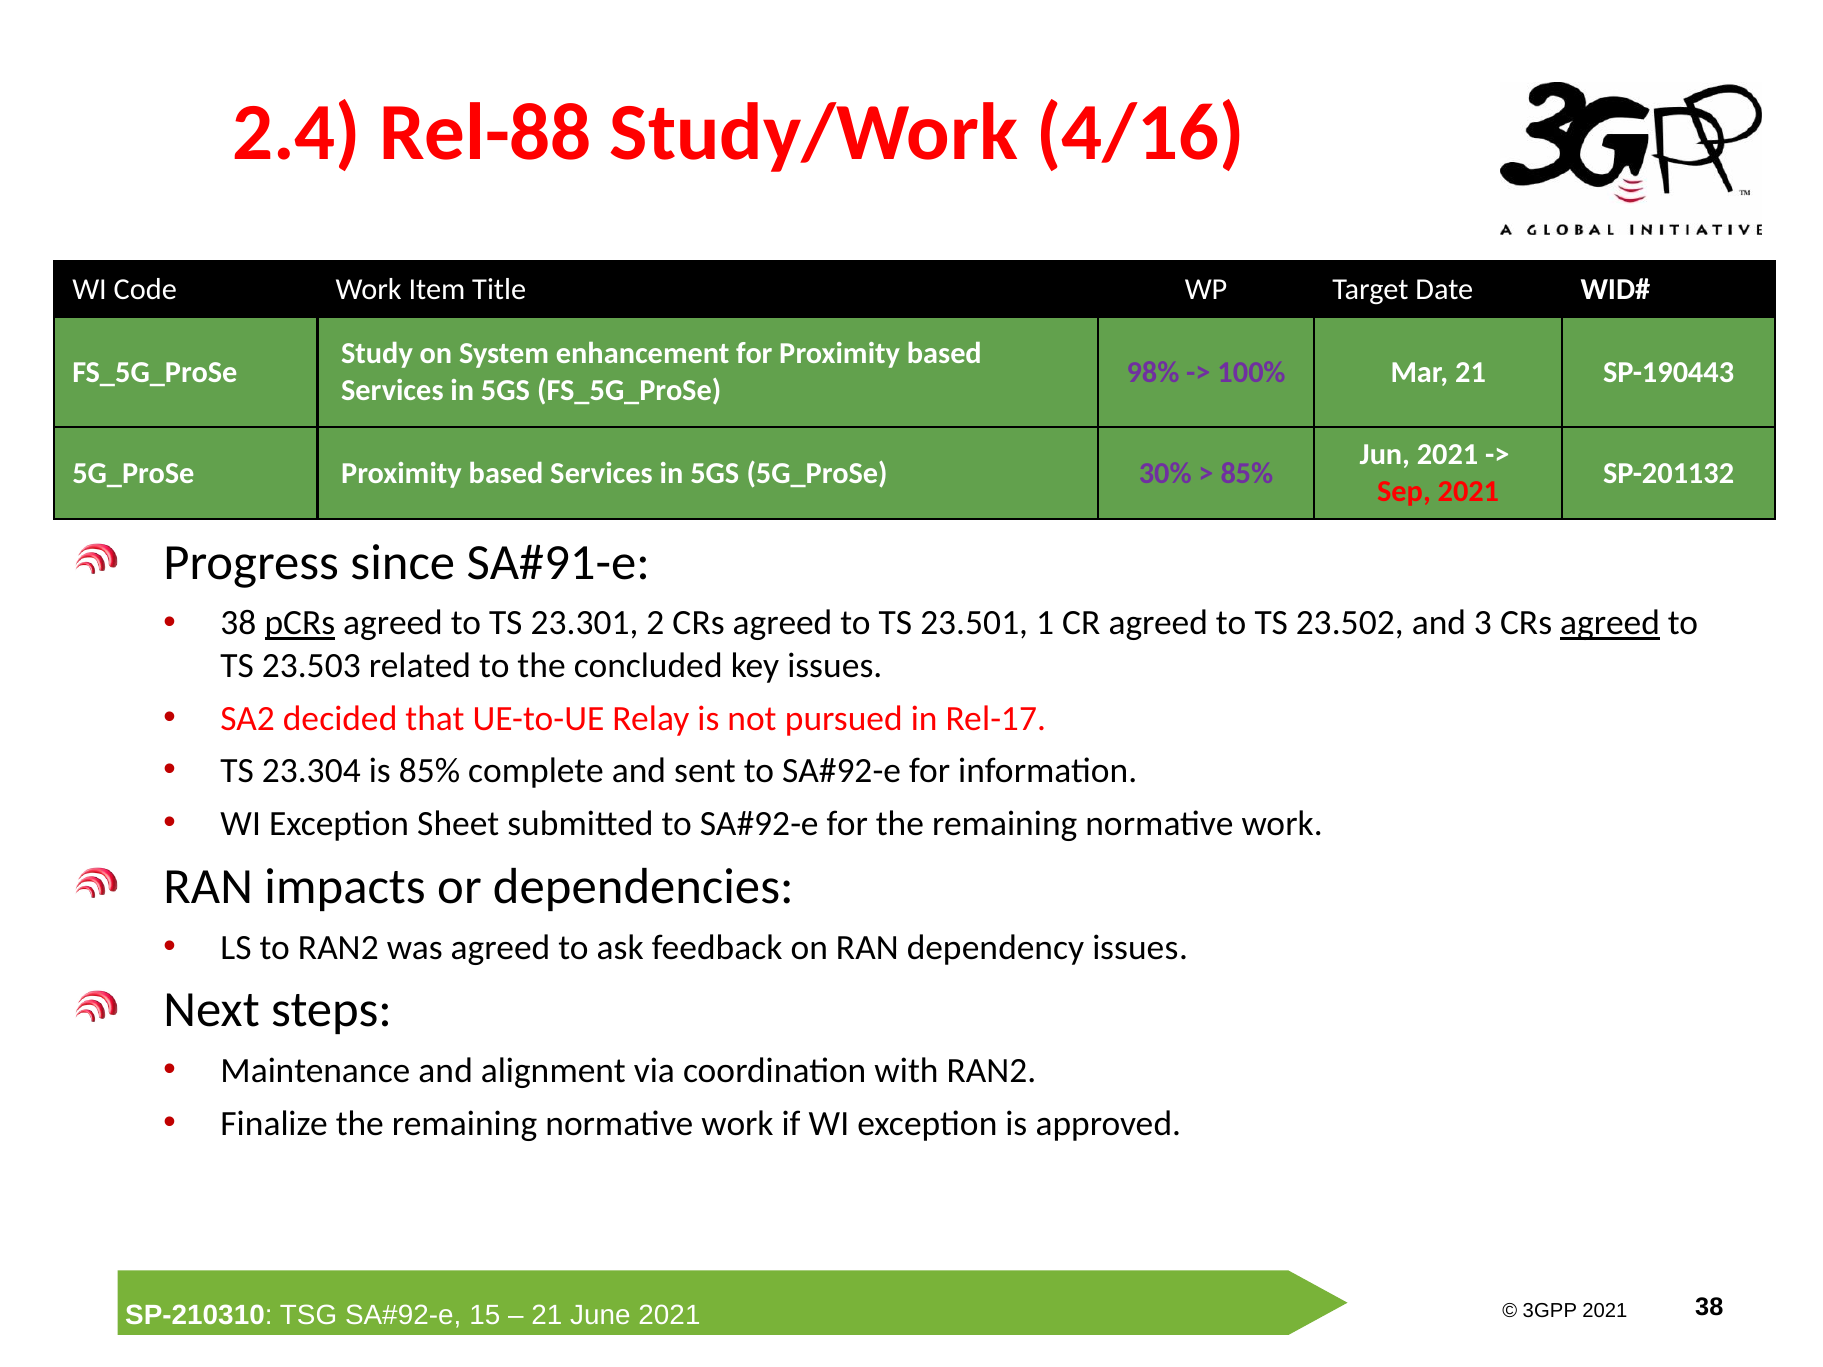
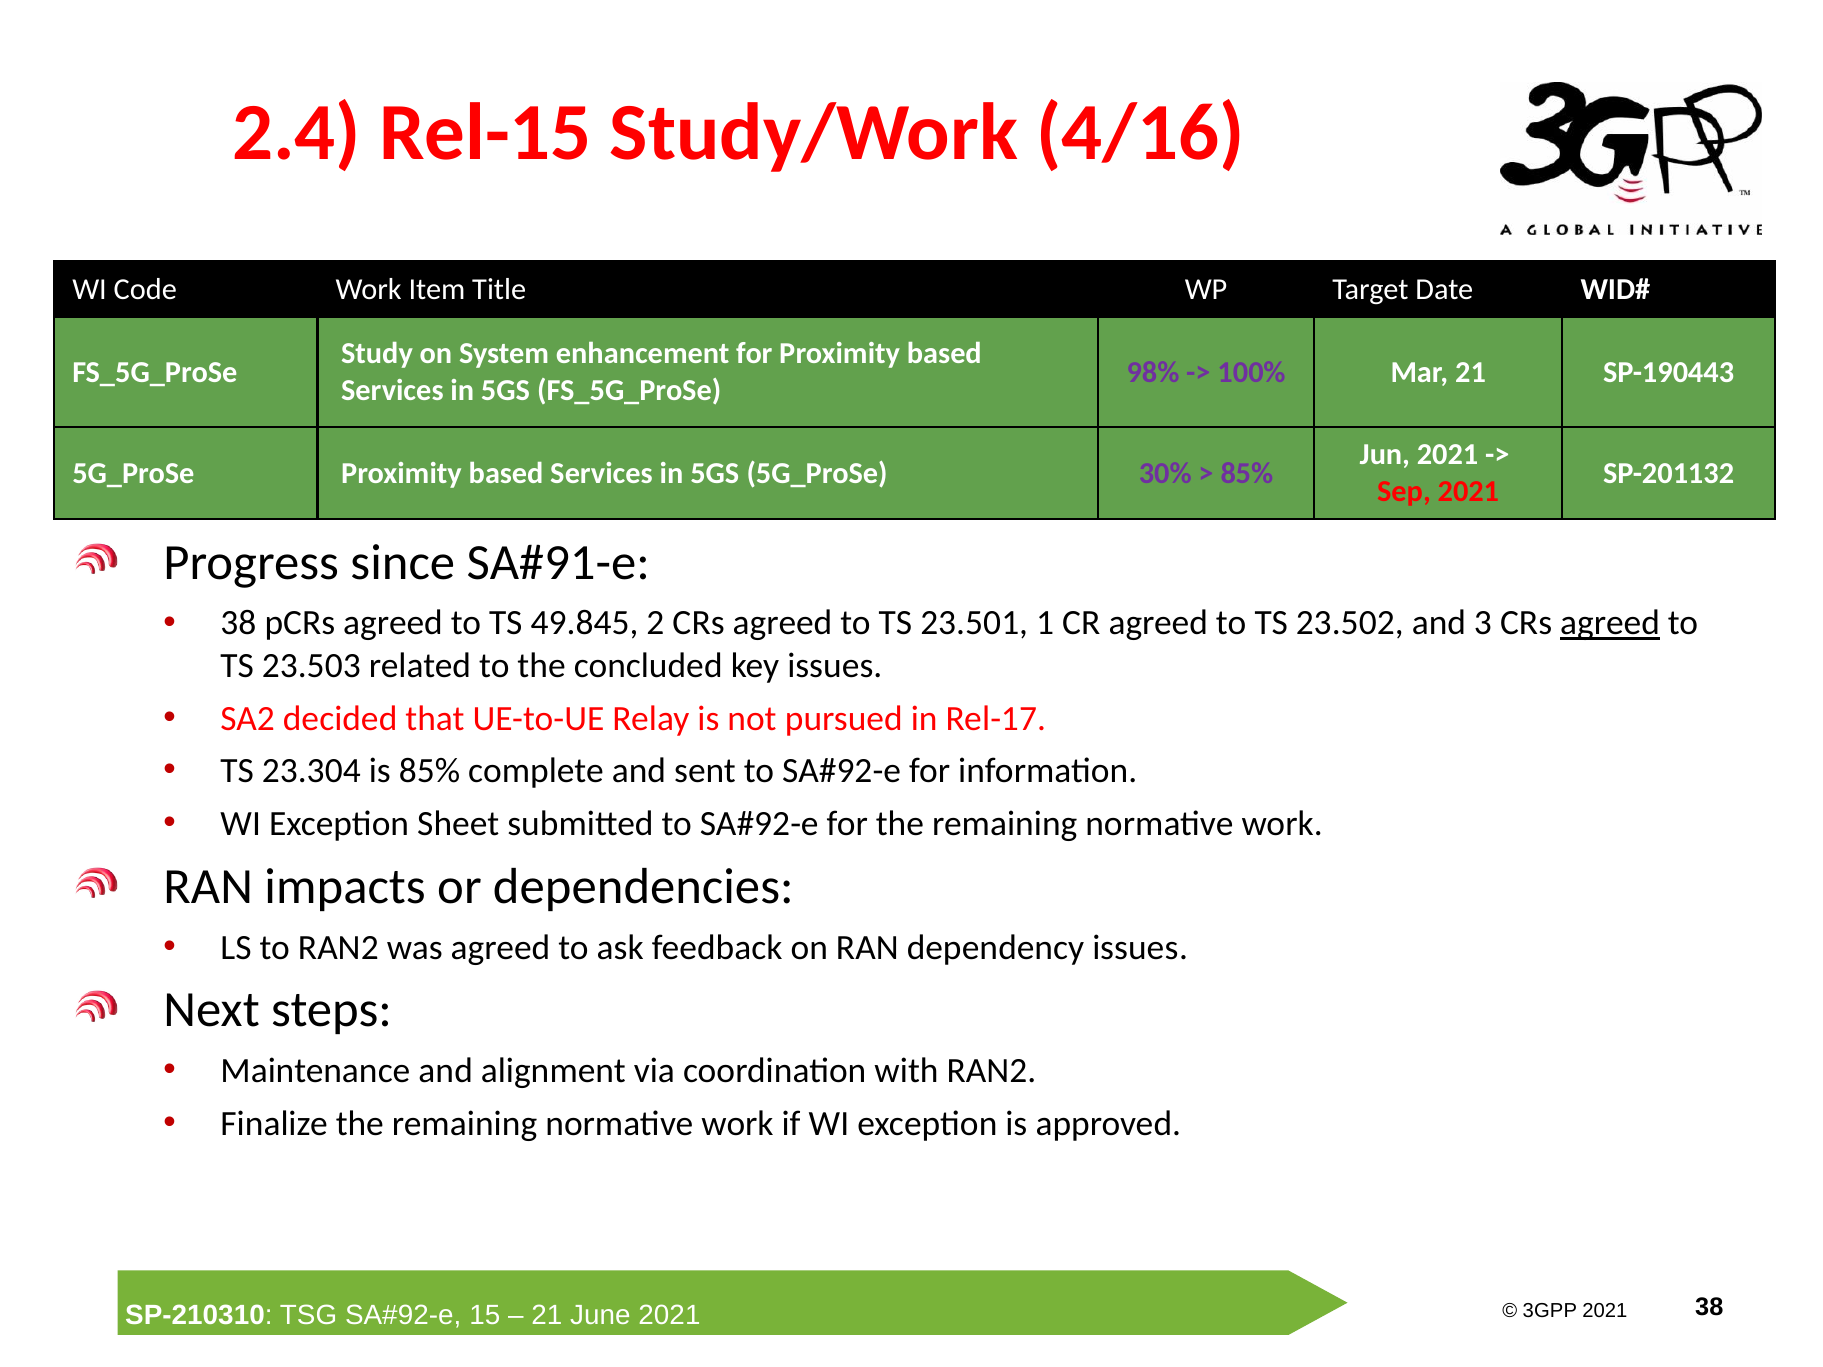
Rel-88: Rel-88 -> Rel-15 (486, 132)
pCRs underline: present -> none (300, 623)
23.301: 23.301 -> 49.845 (585, 623)
